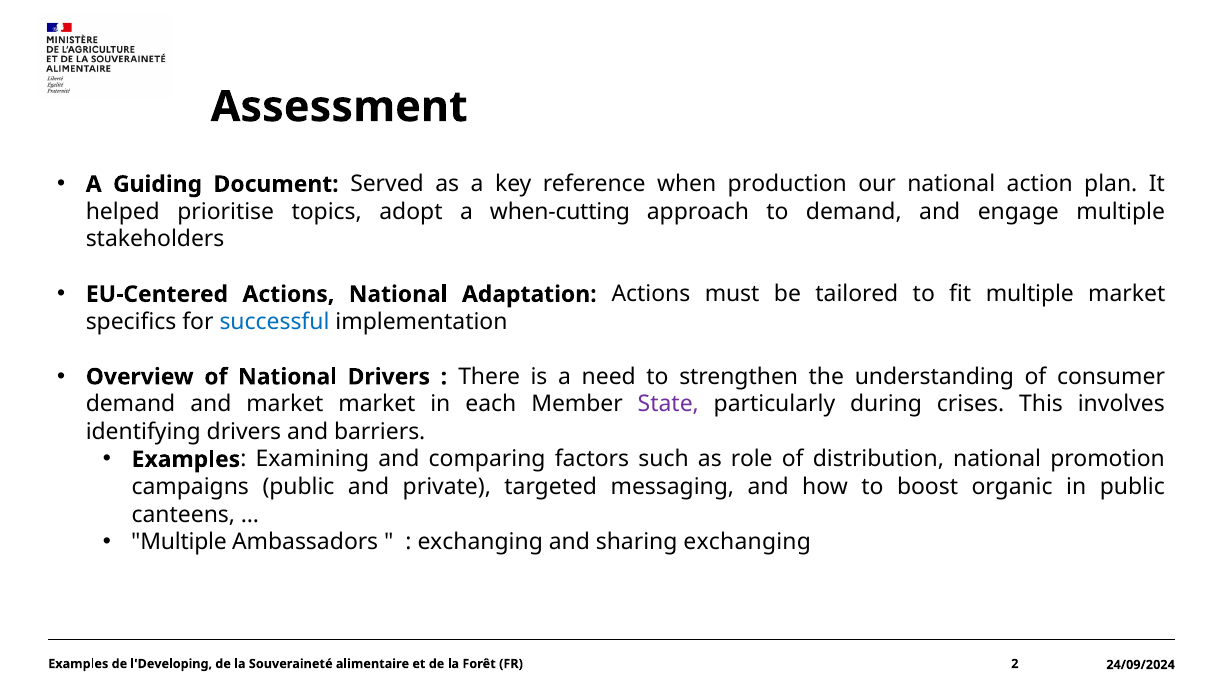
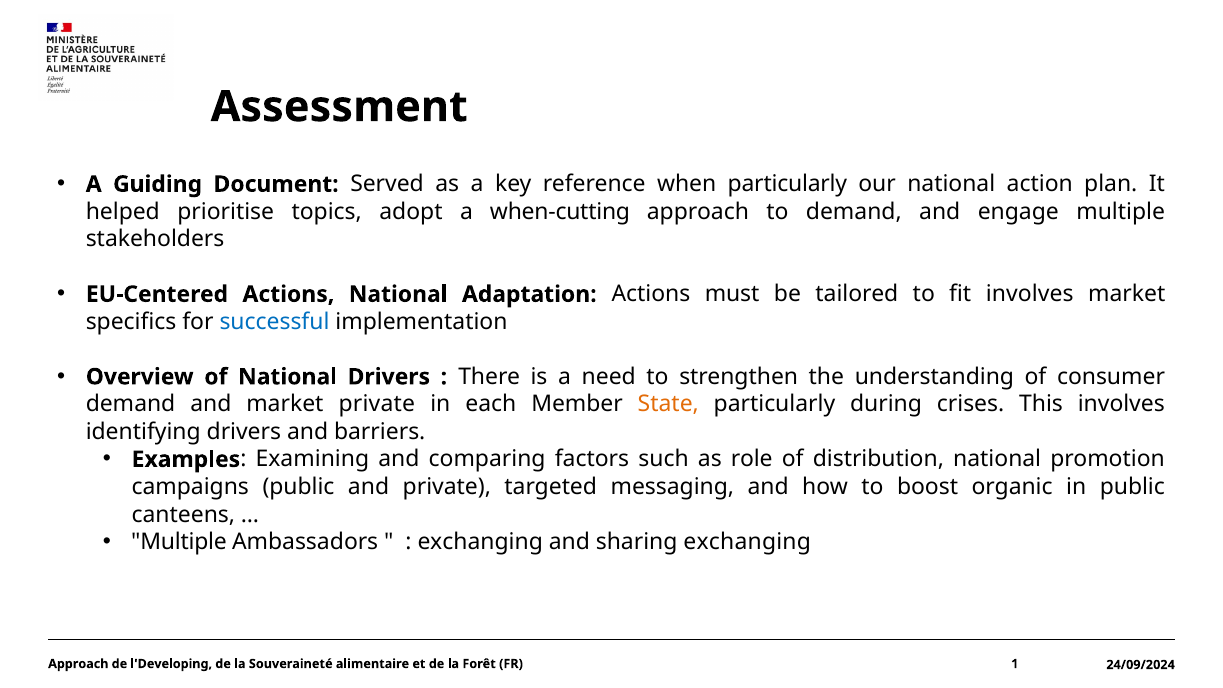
when production: production -> particularly (787, 184)
fit multiple: multiple -> involves (1030, 294)
market market: market -> private (377, 404)
State colour: purple -> orange (668, 404)
Examples: Examples -> Approach (78, 664)
2: 2 -> 1 (1015, 664)
